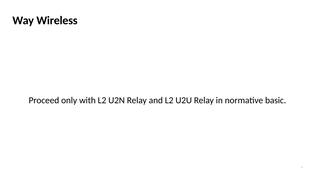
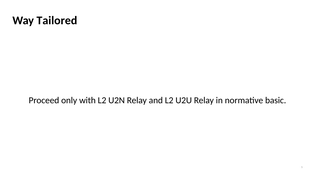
Wireless: Wireless -> Tailored (57, 21)
